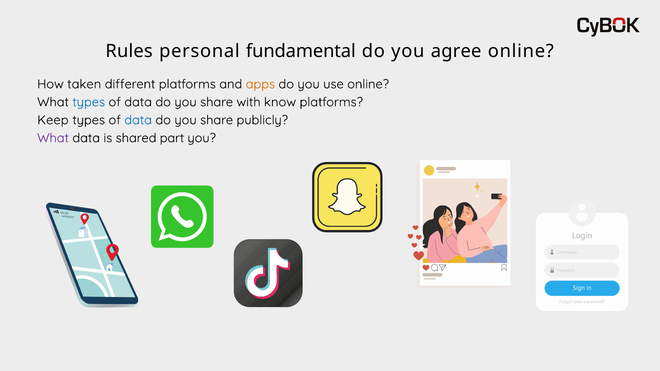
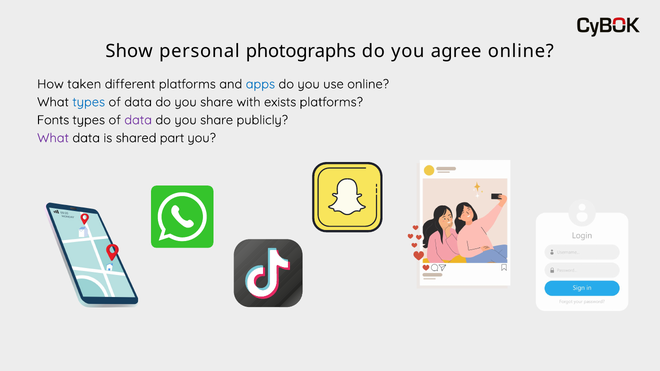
Rules: Rules -> Show (129, 51)
fundamental: fundamental -> photographs (301, 51)
apps colour: orange -> blue (260, 84)
know: know -> exists (280, 102)
Keep: Keep -> Fonts (53, 120)
data colour: blue -> purple (138, 120)
